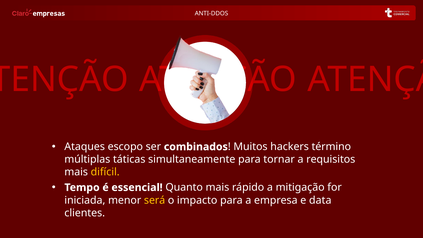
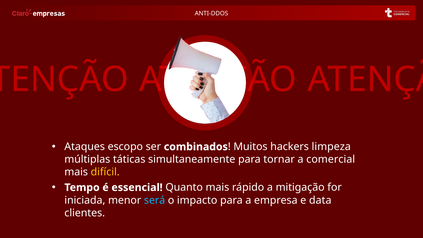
término: término -> limpeza (331, 147)
requisitos: requisitos -> comercial (331, 159)
será colour: yellow -> light blue (155, 200)
